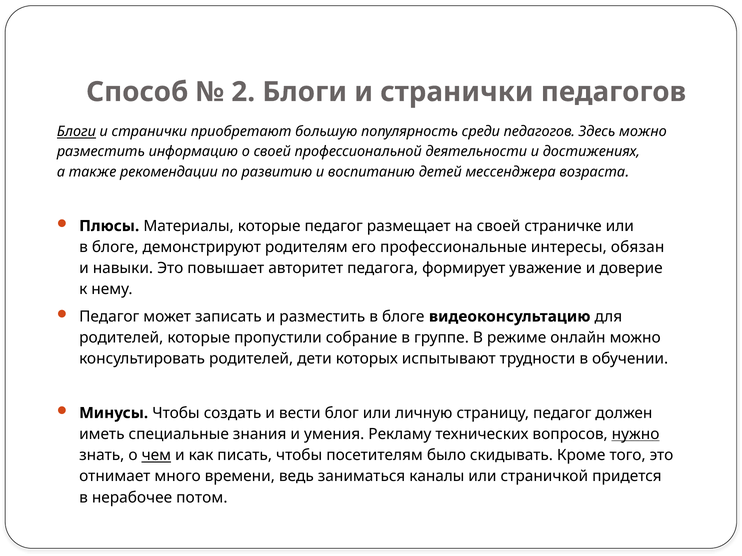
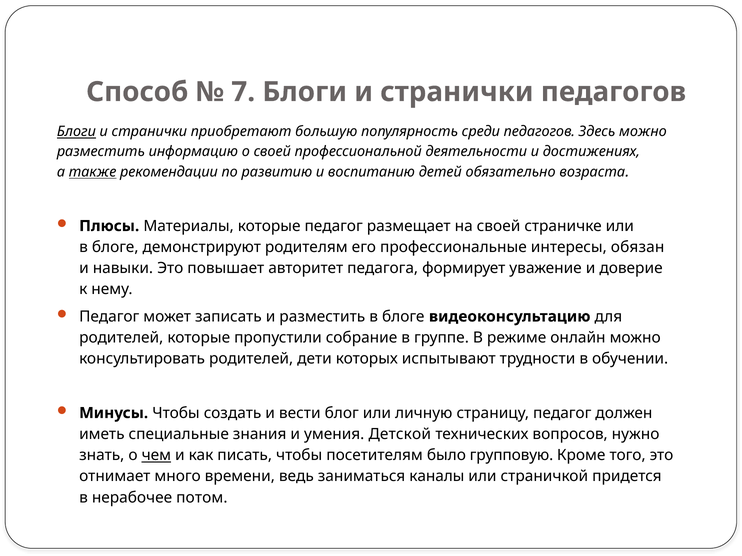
2: 2 -> 7 (243, 92)
также underline: none -> present (93, 172)
мессенджера: мессенджера -> обязательно (511, 172)
Рекламу: Рекламу -> Детской (400, 435)
нужно underline: present -> none (636, 435)
скидывать: скидывать -> групповую (511, 456)
